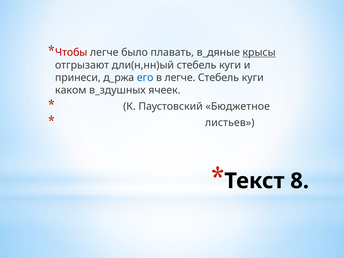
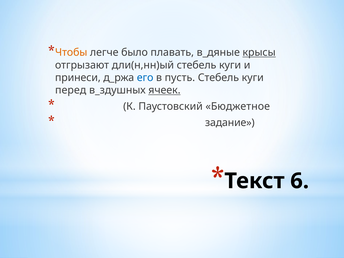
Чтобы colour: red -> orange (71, 52)
в легче: легче -> пусть (180, 78)
каком: каком -> перед (71, 90)
ячеек underline: none -> present (164, 90)
листьев: листьев -> задание (230, 123)
8: 8 -> 6 (300, 181)
